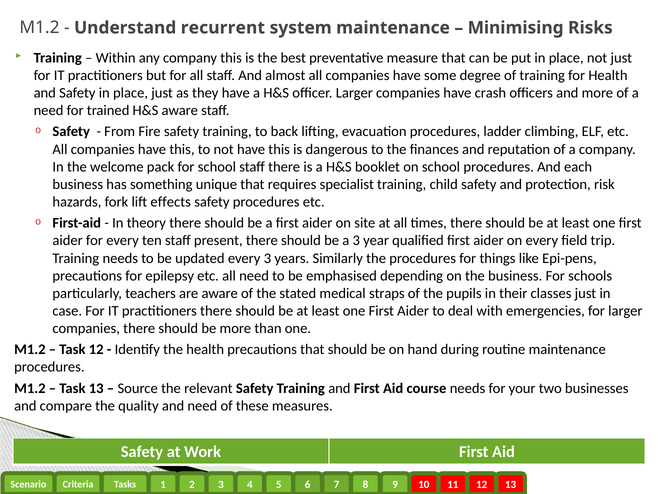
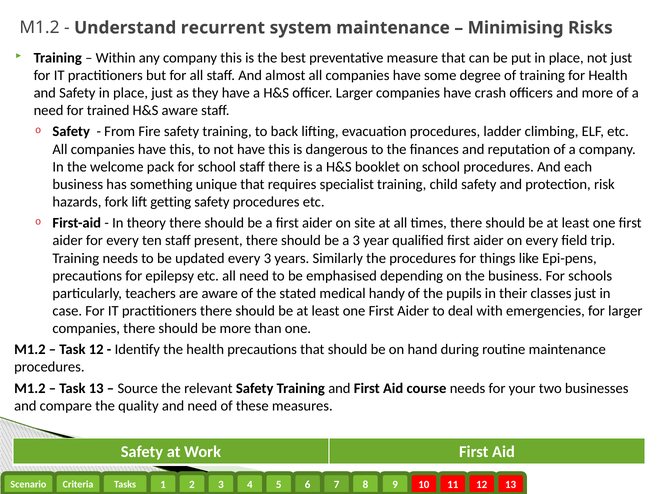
effects: effects -> getting (171, 202)
straps: straps -> handy (387, 293)
